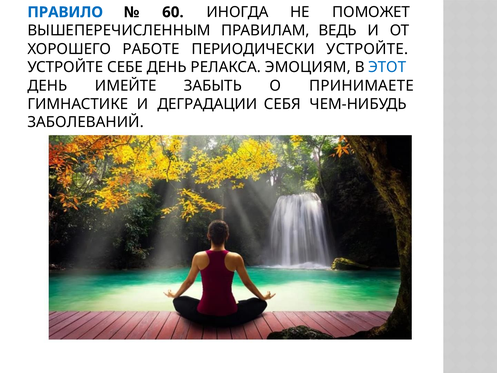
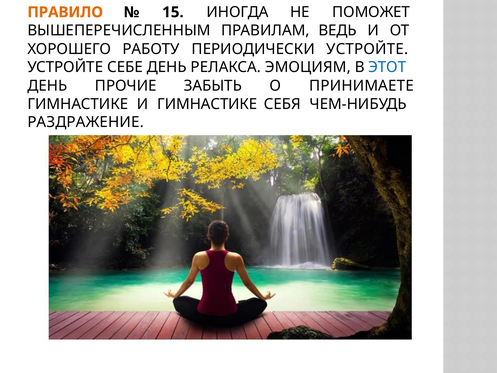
ПРАВИЛО colour: blue -> orange (65, 12)
60: 60 -> 15 (173, 12)
РАБОТЕ: РАБОТЕ -> РАБОТУ (151, 49)
ИМЕЙТЕ: ИМЕЙТЕ -> ПРОЧИЕ (126, 86)
И ДЕГРАДАЦИИ: ДЕГРАДАЦИИ -> ГИМНАСТИКЕ (207, 104)
ЗАБОЛЕВАНИЙ: ЗАБОЛЕВАНИЙ -> РАЗДРАЖЕНИЕ (86, 122)
